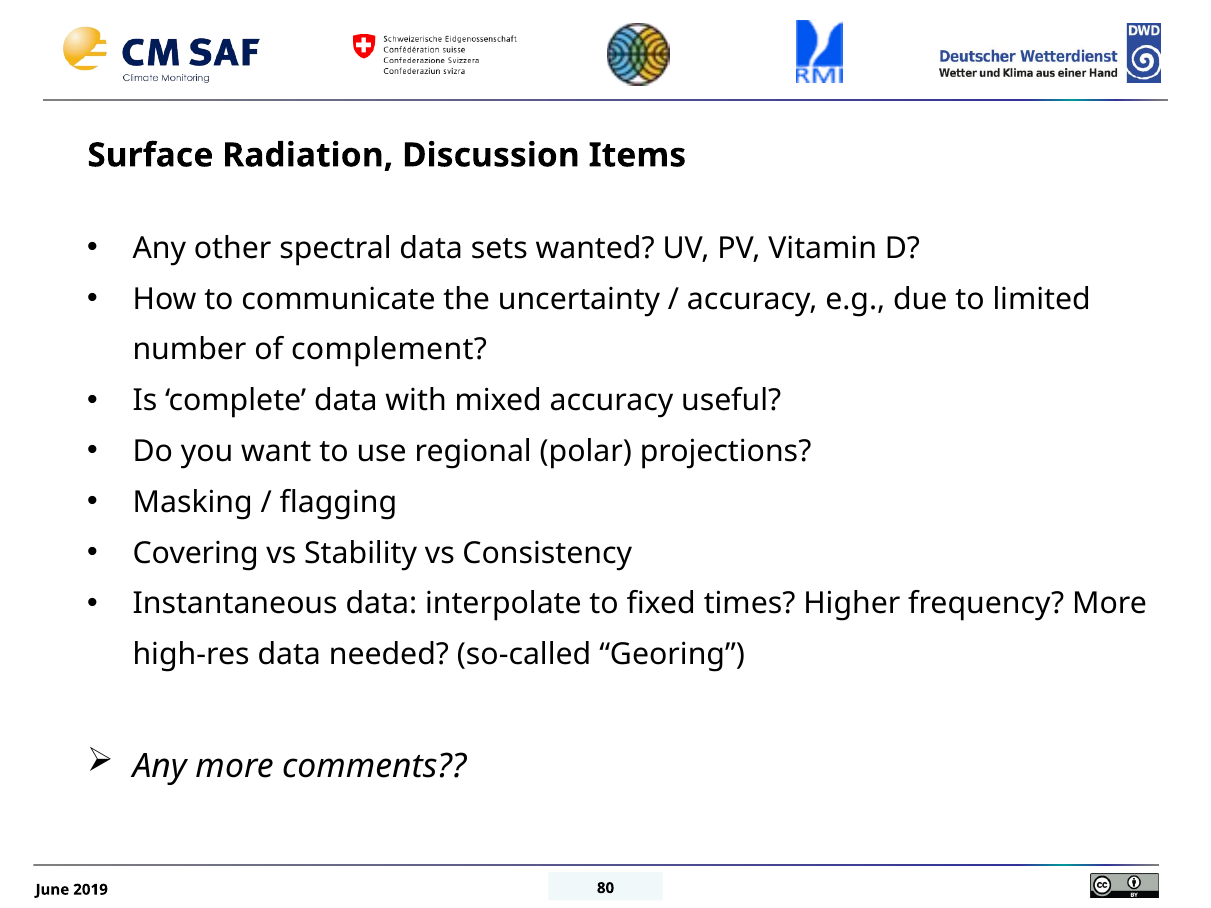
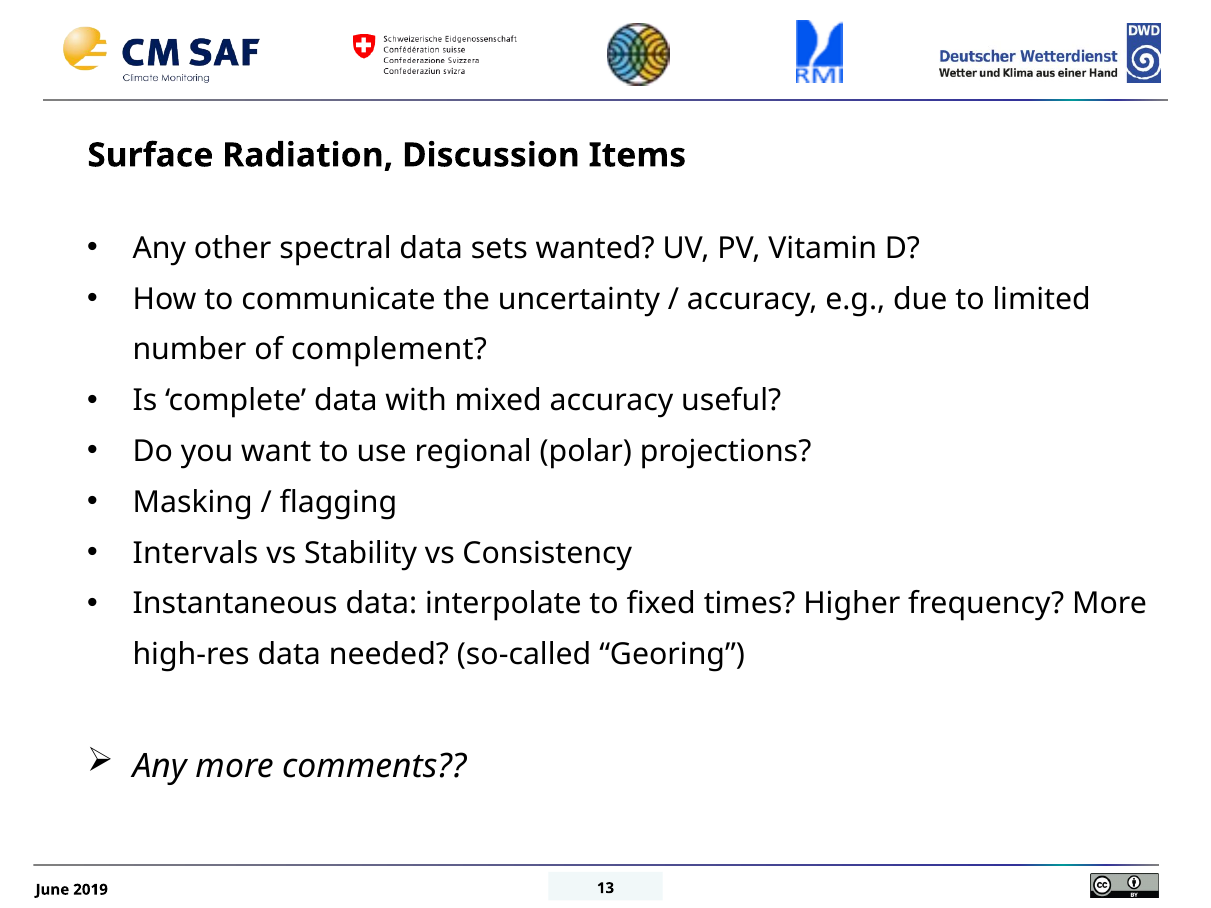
Covering: Covering -> Intervals (196, 553)
80: 80 -> 13 (606, 888)
